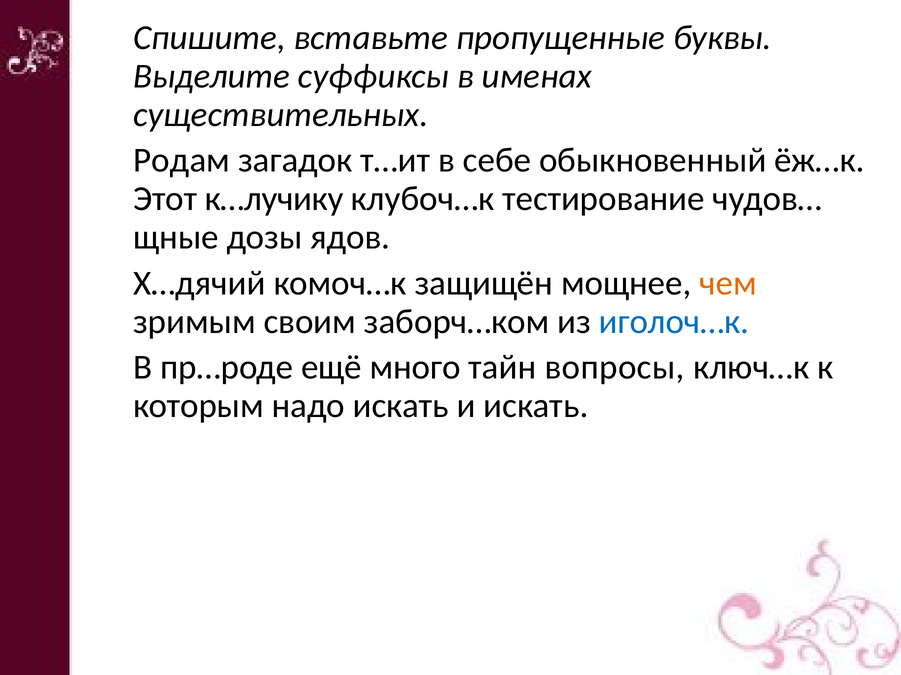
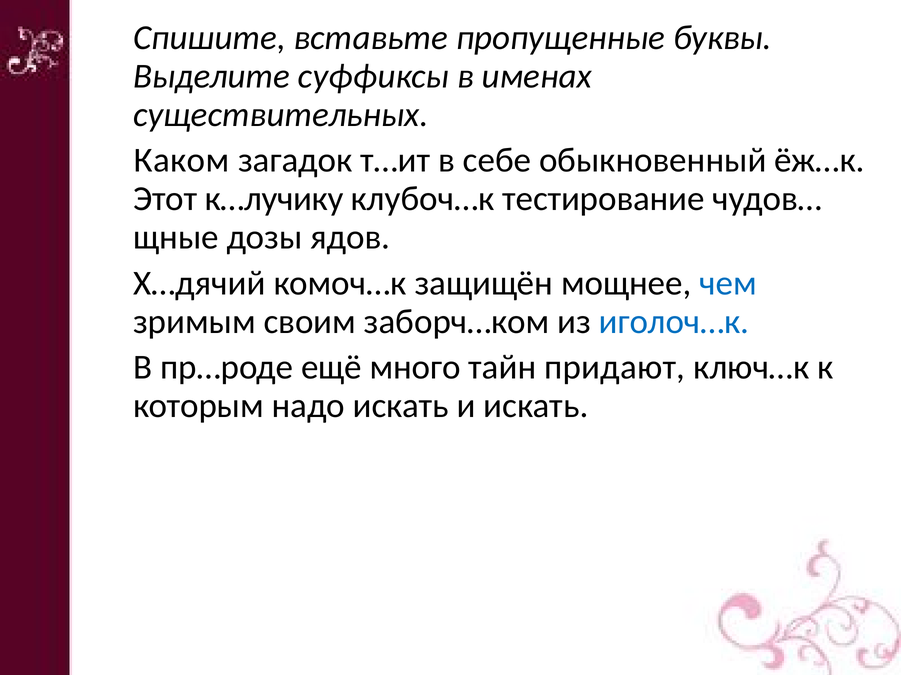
Родам: Родам -> Каком (182, 161)
чем colour: orange -> blue (728, 283)
вопросы: вопросы -> придают (615, 368)
